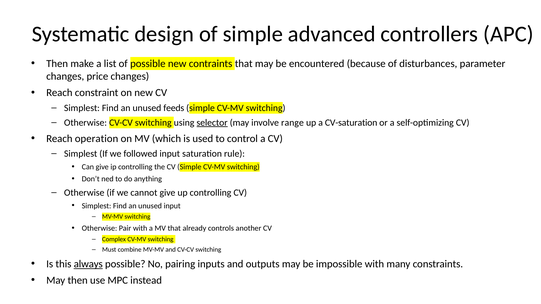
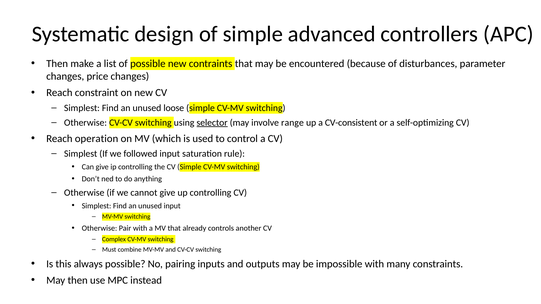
feeds: feeds -> loose (174, 108)
CV-saturation: CV-saturation -> CV-consistent (351, 123)
always underline: present -> none (88, 264)
